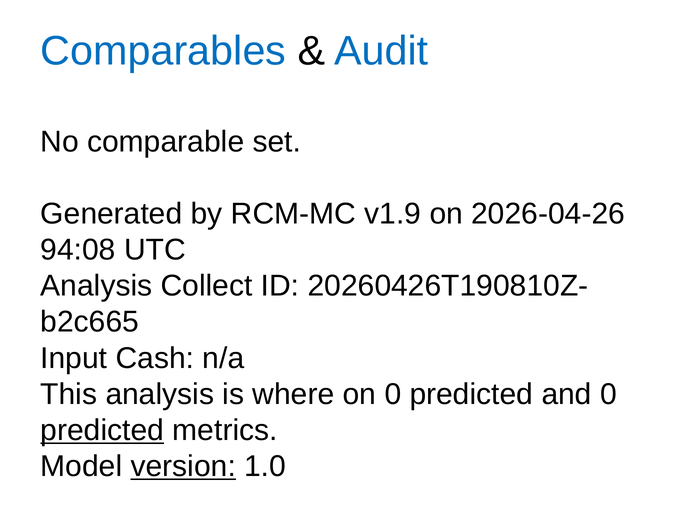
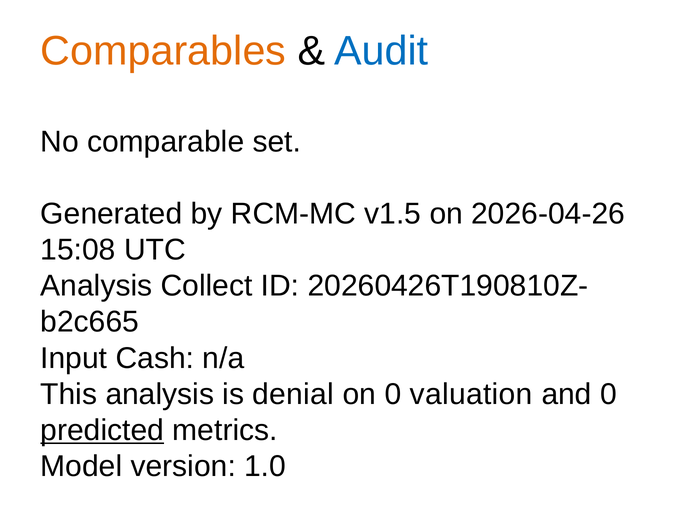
Comparables colour: blue -> orange (163, 51)
v1.9: v1.9 -> v1.5 (393, 214)
94:08: 94:08 -> 15:08 (78, 250)
where: where -> denial (293, 394)
on 0 predicted: predicted -> valuation (471, 394)
version underline: present -> none (183, 466)
